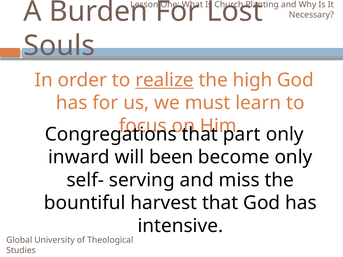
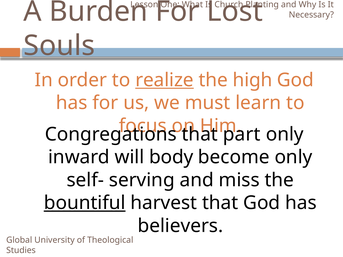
been: been -> body (171, 157)
bountiful underline: none -> present (85, 203)
intensive: intensive -> believers (180, 226)
